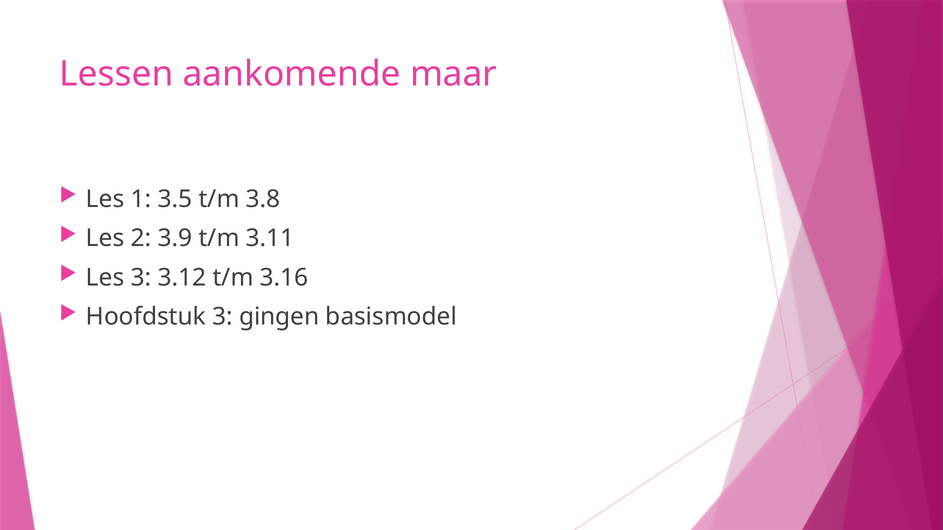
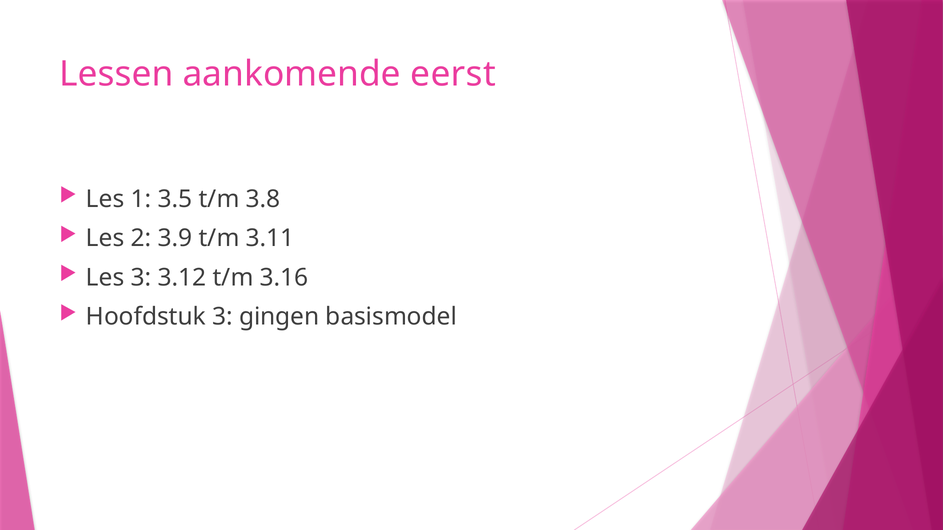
maar: maar -> eerst (453, 74)
